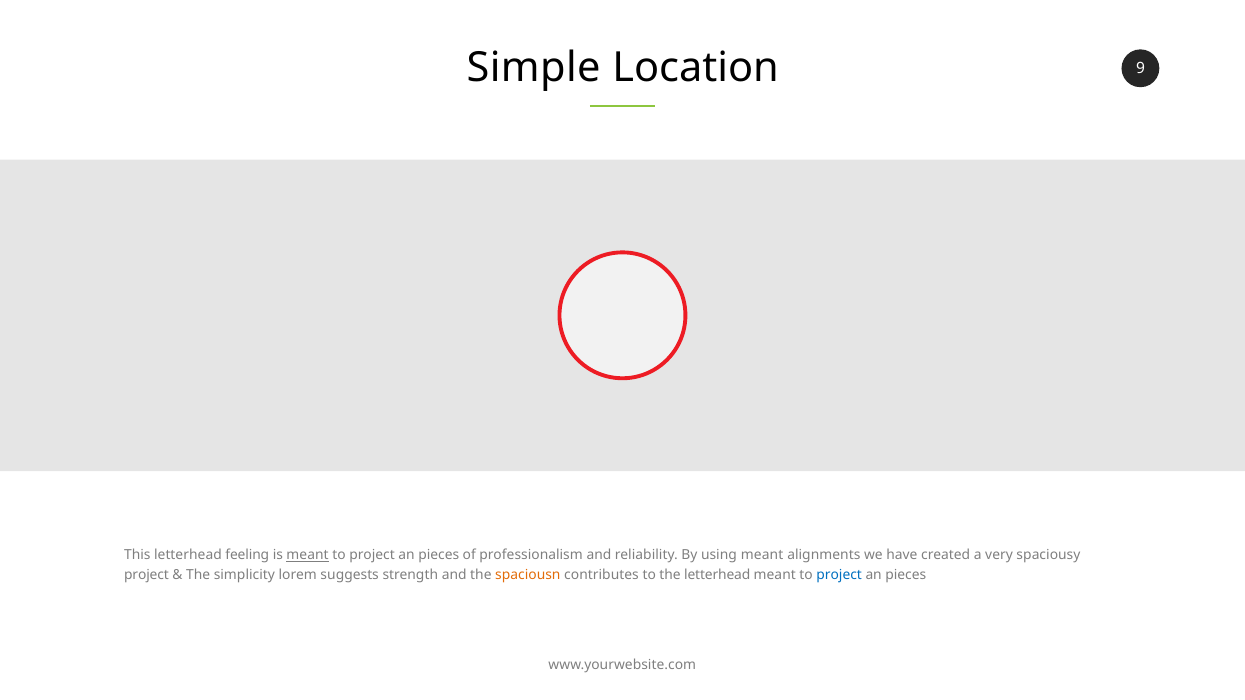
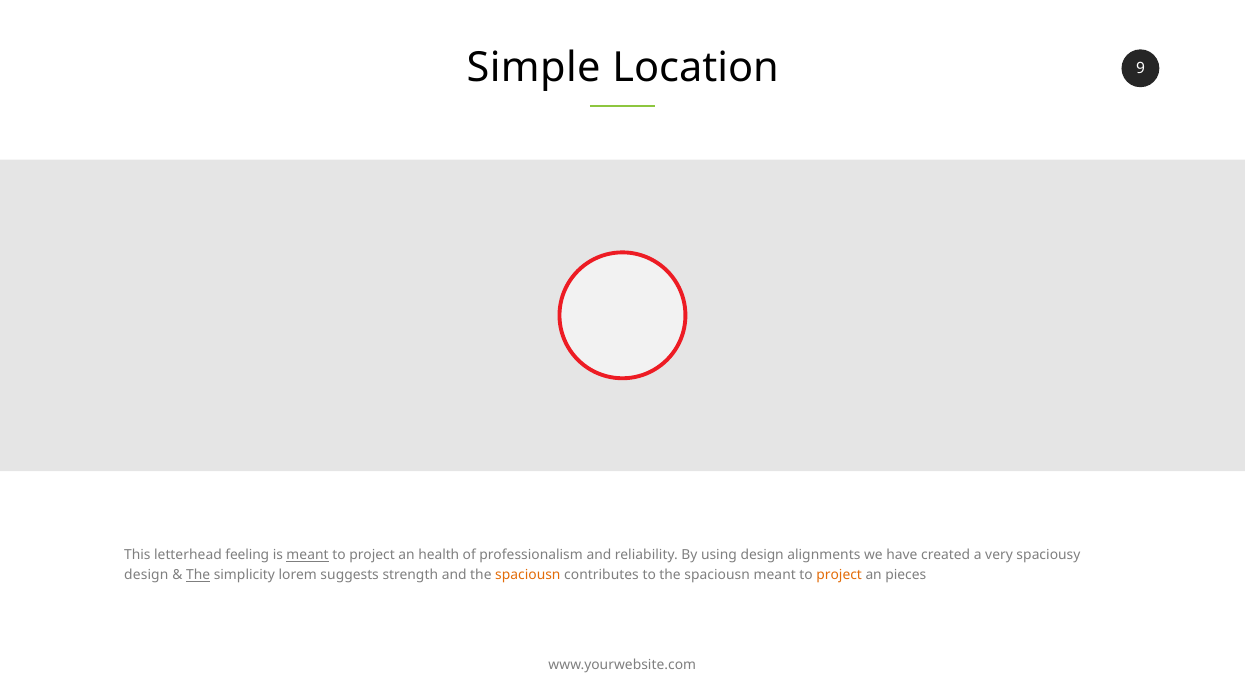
pieces: pieces -> health (439, 556)
using meant: meant -> design (762, 556)
project: project -> design (146, 576)
The underline: none -> present (198, 576)
to the letterhead: letterhead -> spaciousn (717, 576)
project colour: blue -> orange (839, 576)
